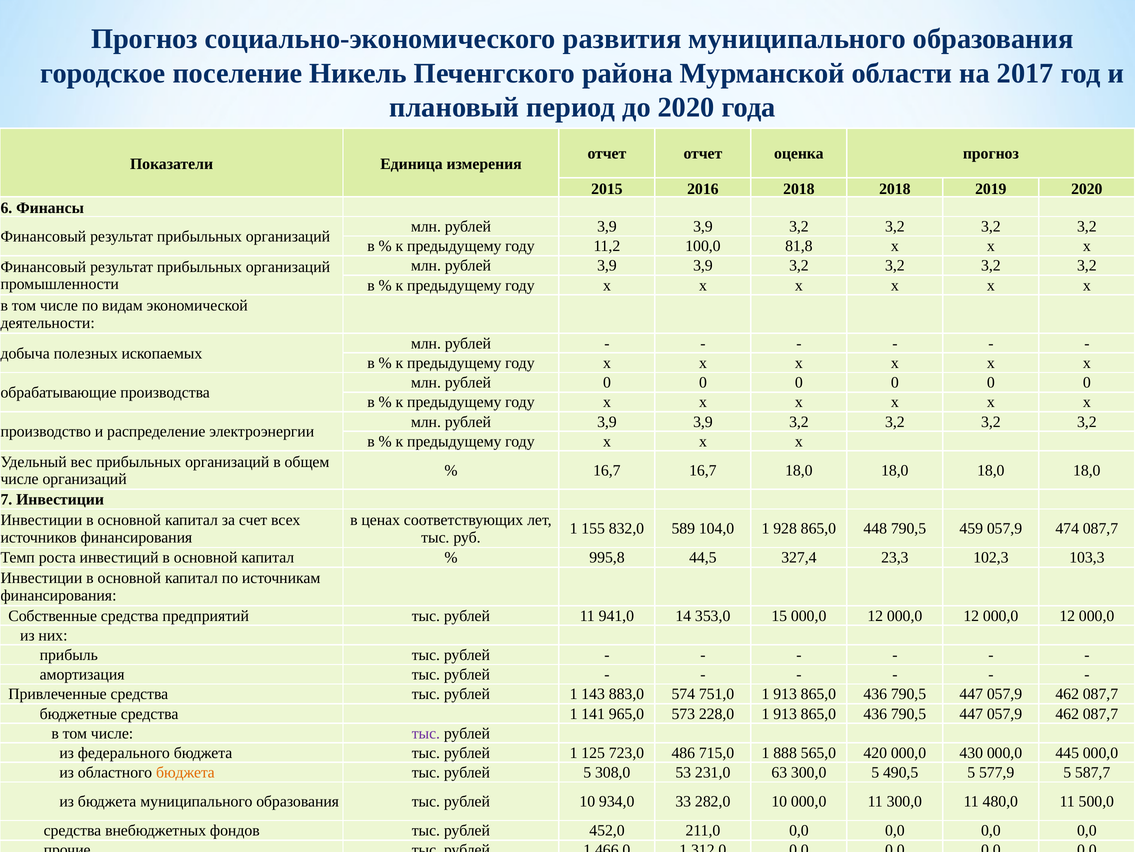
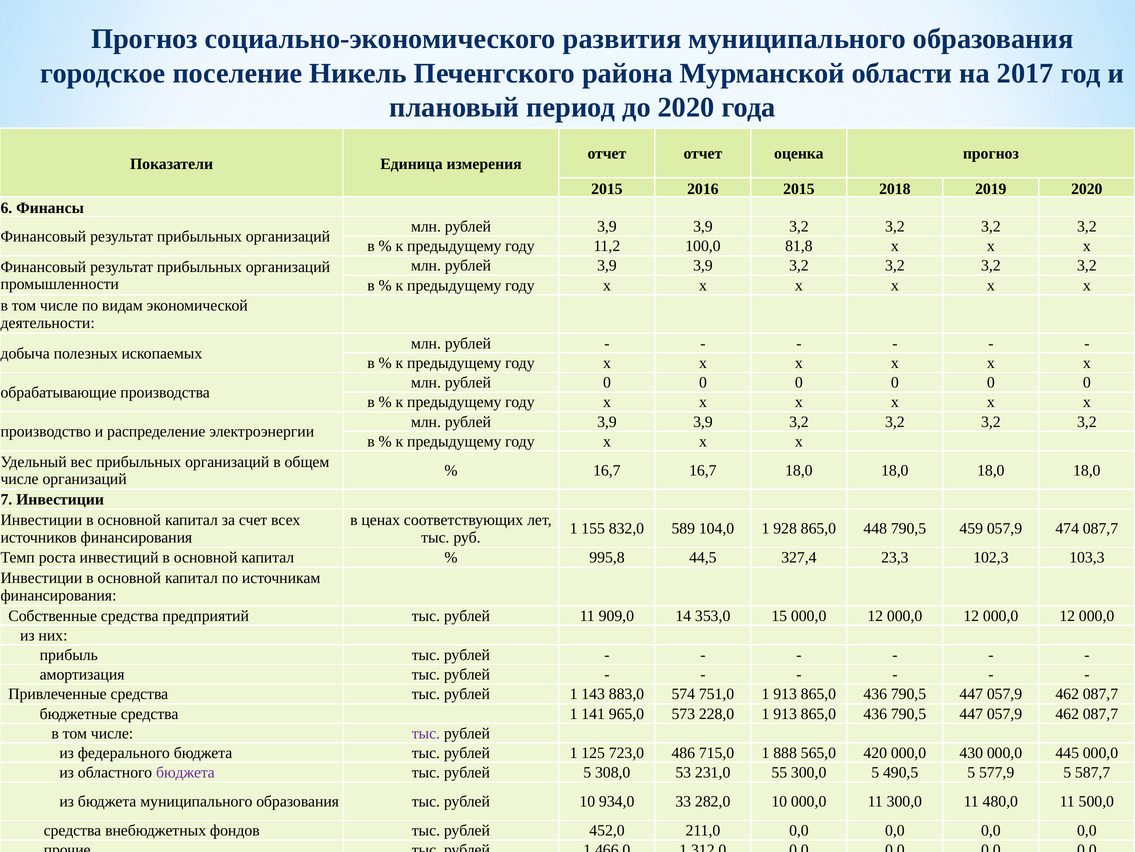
2016 2018: 2018 -> 2015 (799, 189)
941,0: 941,0 -> 909,0 (616, 615)
бюджета colour: orange -> purple (185, 772)
63: 63 -> 55 (779, 772)
